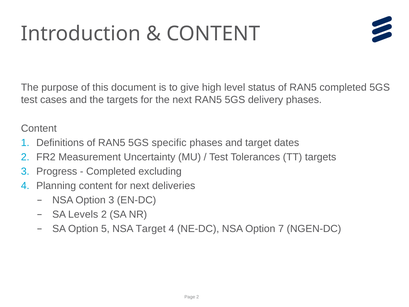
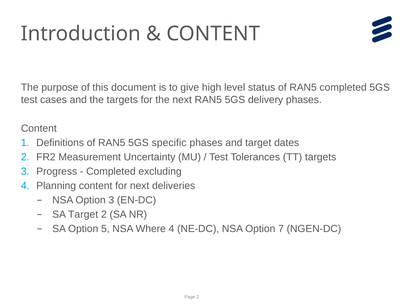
SA Levels: Levels -> Target (83, 214)
NSA Target: Target -> Where (151, 228)
